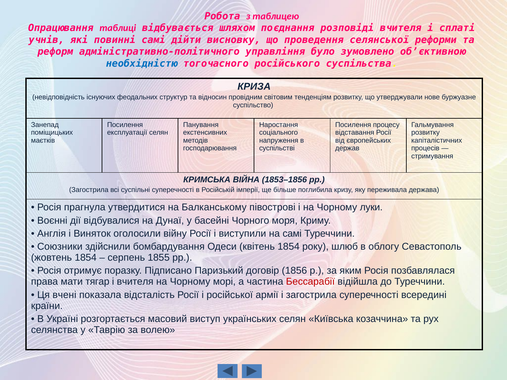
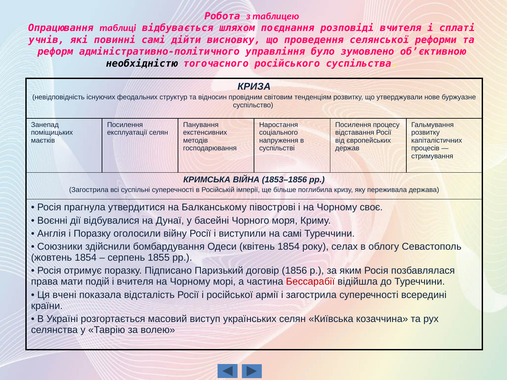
необхідністю colour: blue -> black (142, 64)
луки: луки -> своє (371, 208)
і Виняток: Виняток -> Поразку (92, 234)
шлюб: шлюб -> селах (345, 247)
тягар: тягар -> подій (97, 282)
